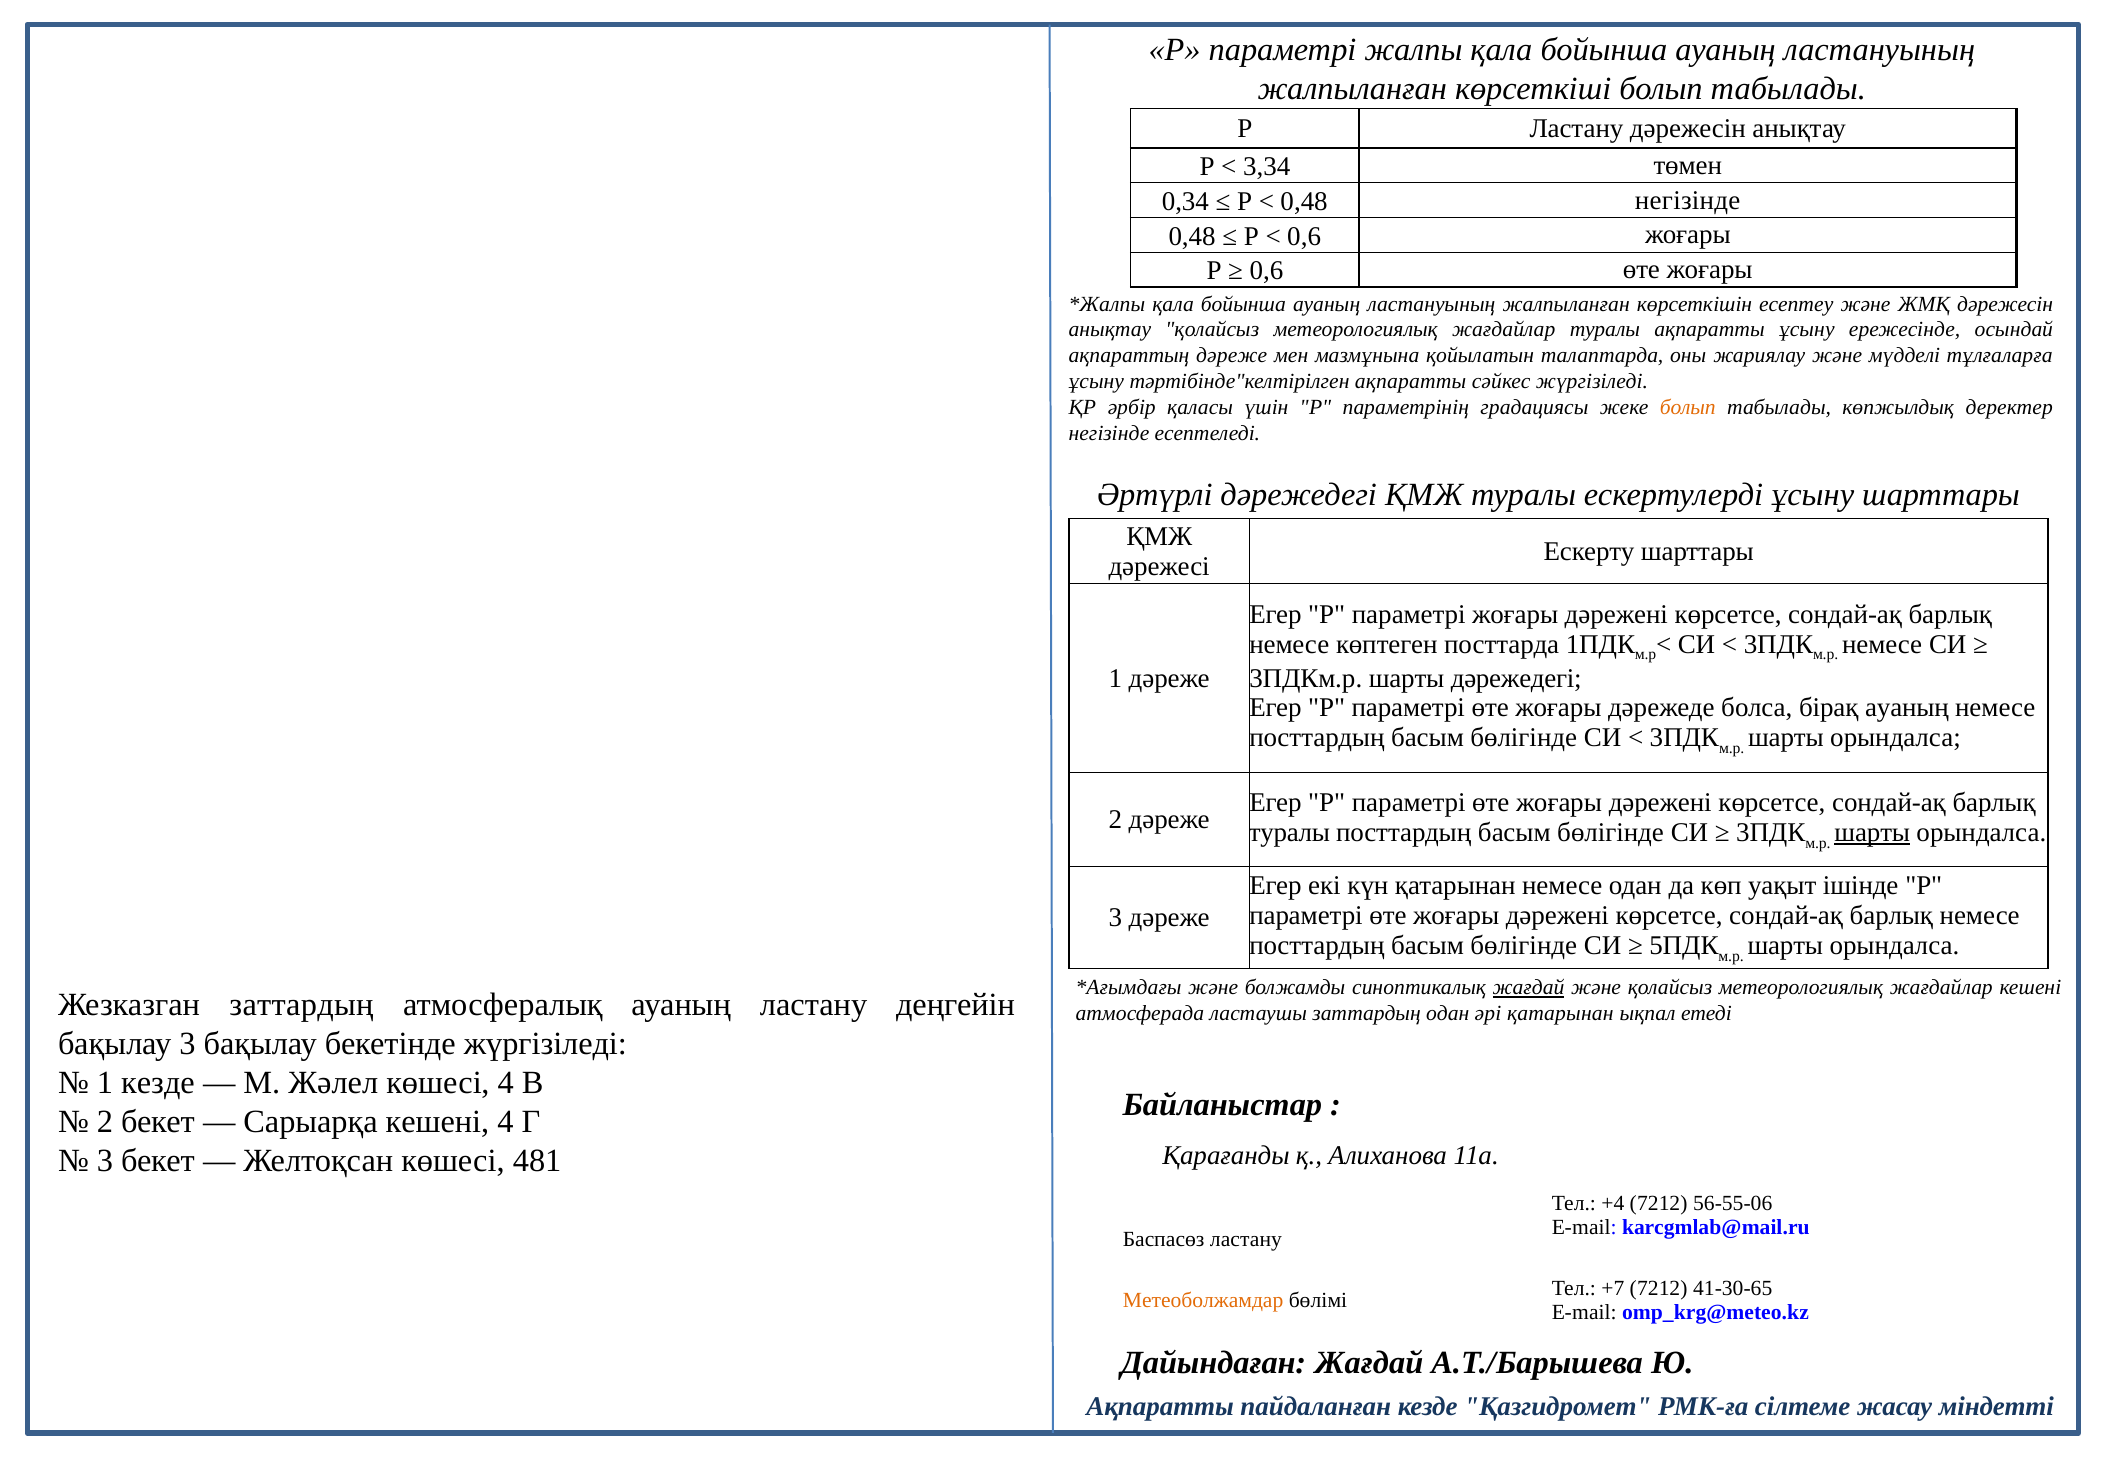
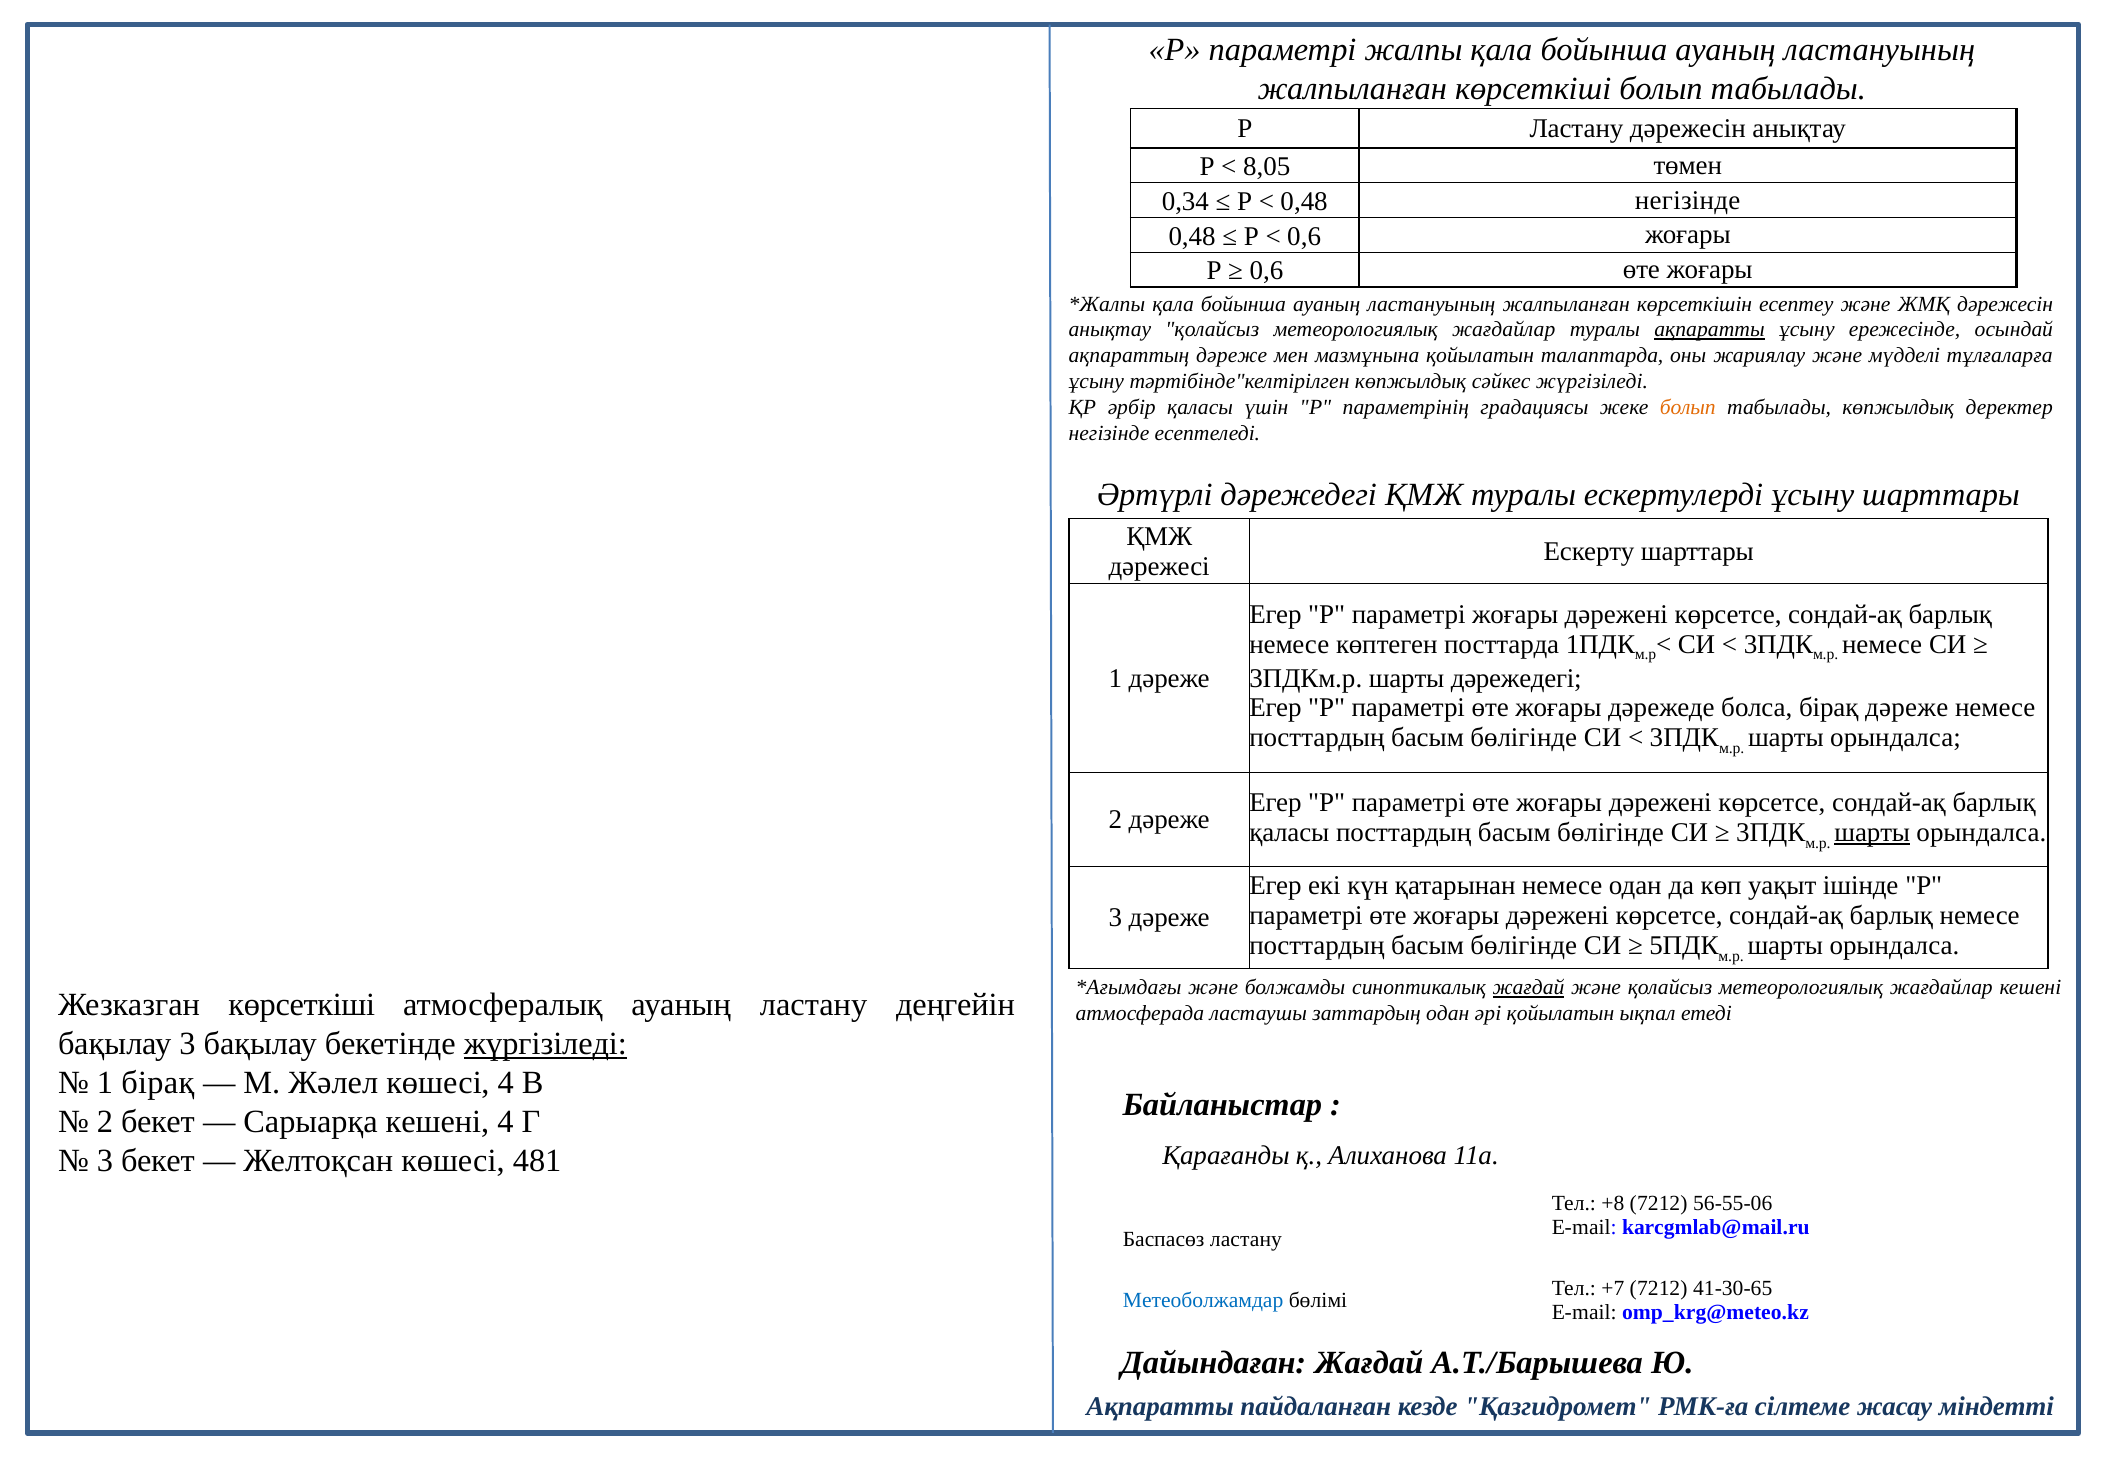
3,34: 3,34 -> 8,05 (1267, 167)
ақпаратты underline: none -> present (1710, 330)
тәртібінде"келтірілген ақпаратты: ақпаратты -> көпжылдық (1411, 382)
бірақ ауаның: ауаның -> дәреже (1907, 708)
туралы: туралы -> қаласы (1289, 833)
Жезказган заттардың: заттардың -> көрсеткіші (302, 1005)
әрі қатарынан: қатарынан -> қойылатын (1560, 1014)
жүргізіледі underline: none -> present (545, 1044)
1 кезде: кезде -> бірақ (158, 1083)
+4: +4 -> +8 (1613, 1204)
Метеоболжамдар colour: orange -> blue (1203, 1300)
